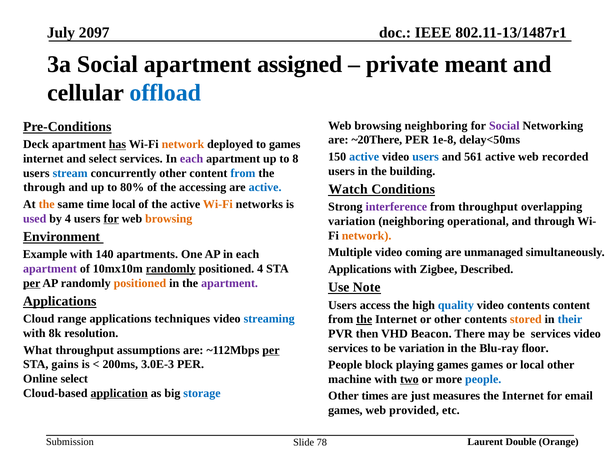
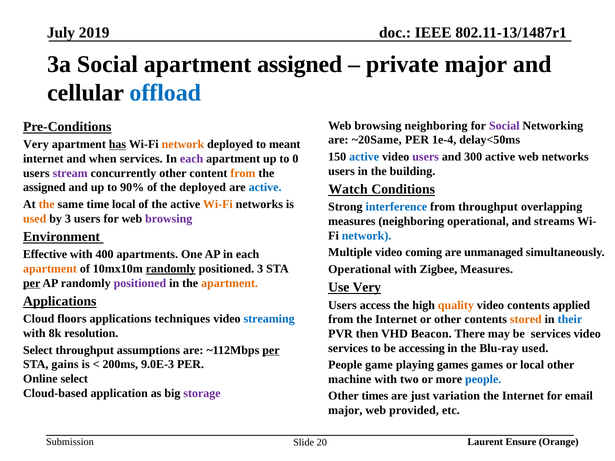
2097: 2097 -> 2019 (94, 33)
private meant: meant -> major (476, 64)
~20There: ~20There -> ~20Same (377, 140)
1e-8: 1e-8 -> 1e-4 (444, 140)
Deck: Deck -> Very (36, 145)
to games: games -> meant (285, 145)
users colour: blue -> purple (426, 157)
561: 561 -> 300 (473, 157)
web recorded: recorded -> networks (565, 157)
and select: select -> when (103, 159)
8: 8 -> 0 (295, 159)
stream colour: blue -> purple (70, 173)
from colour: blue -> orange (243, 173)
through: through -> assigned (44, 188)
80%: 80% -> 90% (132, 188)
the accessing: accessing -> deployed (203, 188)
interference colour: purple -> blue (396, 207)
used colour: purple -> orange (35, 219)
by 4: 4 -> 3 (68, 219)
for underline: present -> none (111, 219)
browsing colour: orange -> purple (169, 219)
variation: variation -> measures (352, 221)
and through: through -> streams (554, 221)
network colour: orange -> blue (367, 236)
Example: Example -> Effective (45, 255)
140: 140 -> 400 (105, 255)
apartment colour: purple -> orange (50, 269)
positioned 4: 4 -> 3 (260, 269)
Applications: Applications -> Operational (360, 269)
Zigbee Described: Described -> Measures (487, 269)
positioned colour: orange -> purple (140, 283)
apartment colour: purple -> orange (230, 283)
Use Note: Note -> Very (367, 288)
quality colour: blue -> orange (456, 305)
contents content: content -> applied (571, 305)
range: range -> floors (72, 319)
the underline: present -> none (364, 320)
be variation: variation -> accessing (422, 348)
Blu-ray floor: floor -> used (535, 348)
What: What -> Select (38, 350)
3.0E-3: 3.0E-3 -> 9.0E-3 (158, 365)
block: block -> game (379, 365)
two underline: present -> none (409, 379)
application underline: present -> none (119, 393)
storage colour: blue -> purple (202, 393)
measures: measures -> variation (456, 396)
games: games -> major (345, 411)
78: 78 -> 20 (322, 442)
Double: Double -> Ensure (521, 442)
